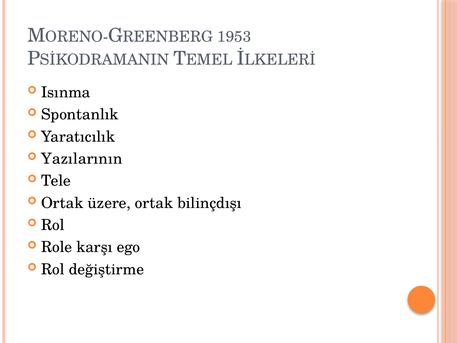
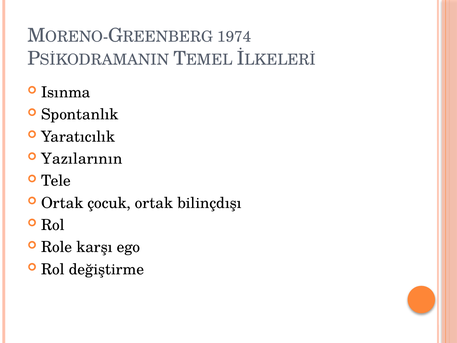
1953: 1953 -> 1974 (234, 37)
üzere: üzere -> çocuk (109, 203)
